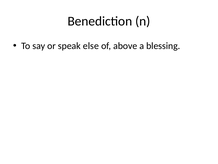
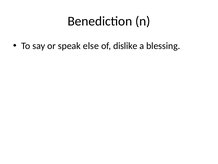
above: above -> dislike (125, 46)
